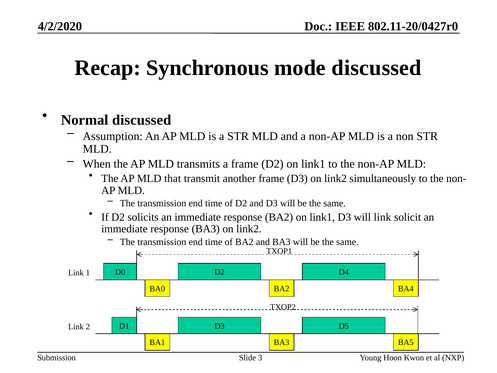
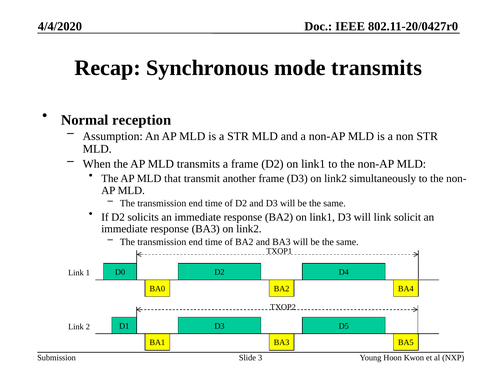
4/2/2020: 4/2/2020 -> 4/4/2020 (60, 27)
mode discussed: discussed -> transmits (377, 68)
Normal discussed: discussed -> reception (142, 120)
